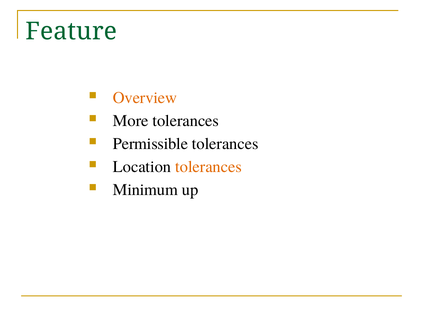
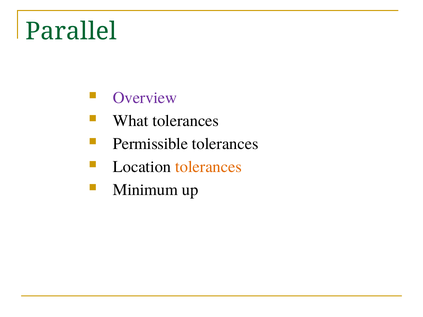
Feature: Feature -> Parallel (71, 32)
Overview colour: orange -> purple (145, 98)
More: More -> What (131, 121)
